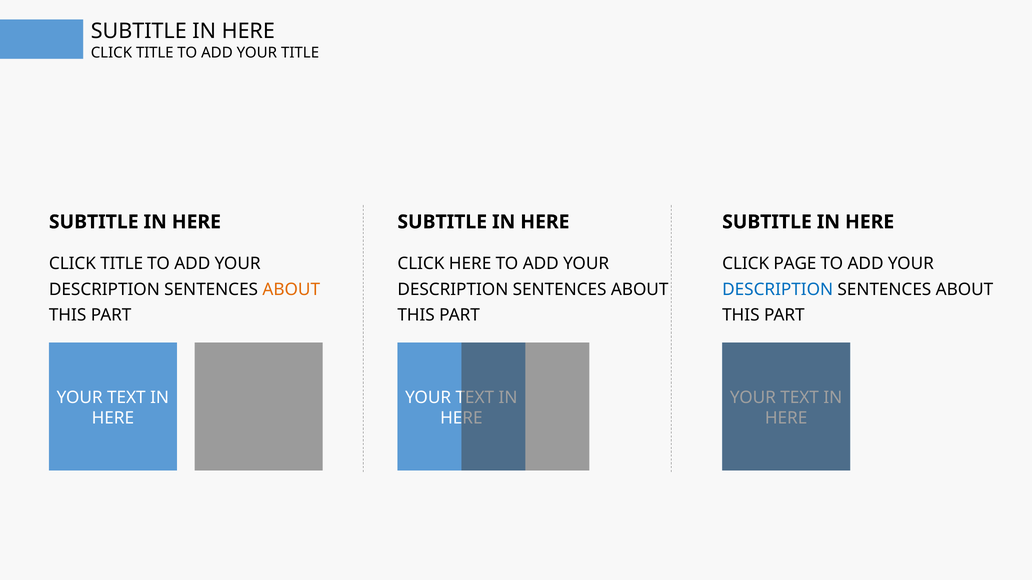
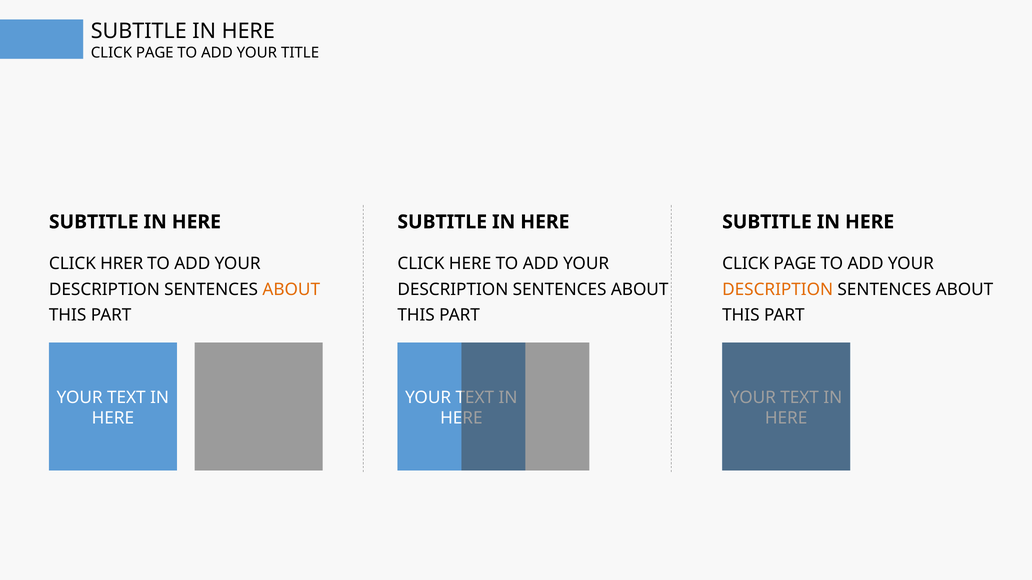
TITLE: TITLE -> PAGE (155, 53)
TITLE: TITLE -> HRER (122, 264)
DESCRIPTION colour: blue -> orange (778, 290)
